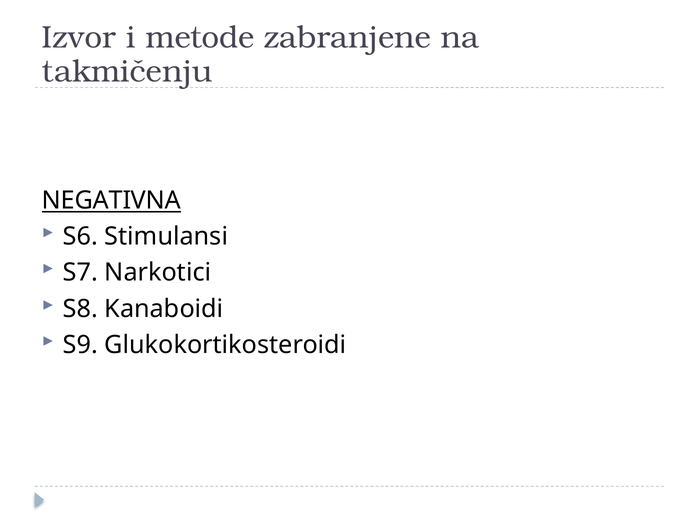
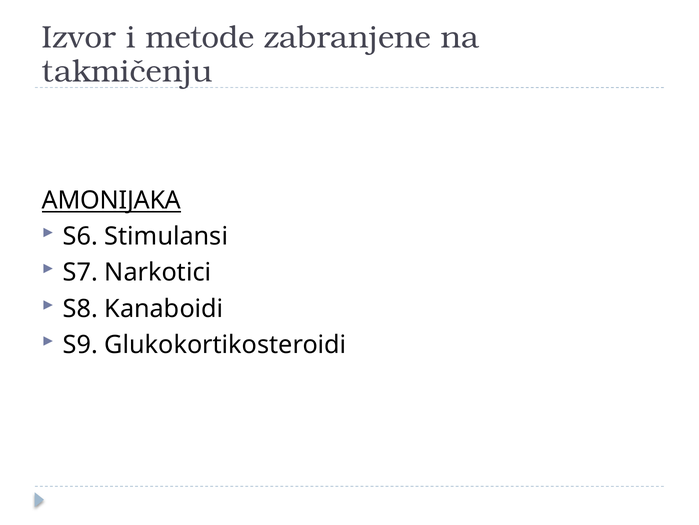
NEGATIVNA: NEGATIVNA -> AMONIJAKA (111, 200)
